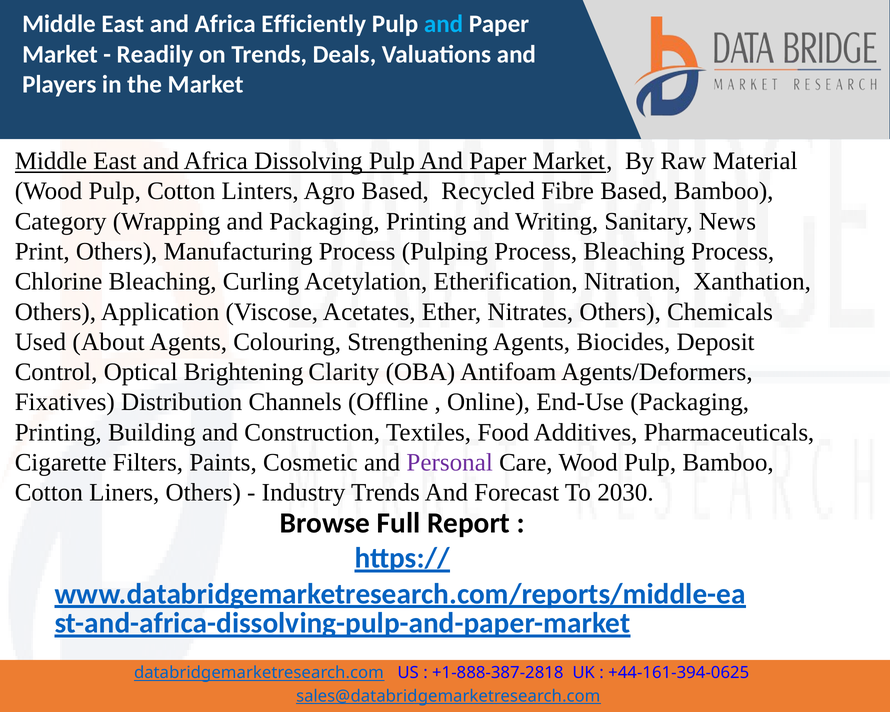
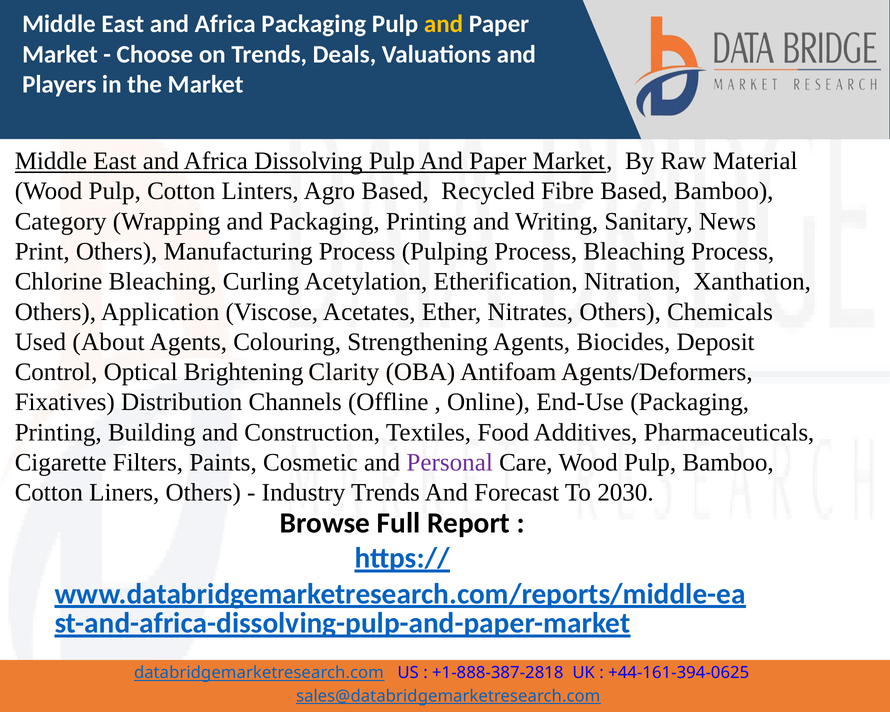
Africa Efficiently: Efficiently -> Packaging (314, 24)
and colour: light blue -> yellow (444, 24)
Readily: Readily -> Choose (155, 54)
